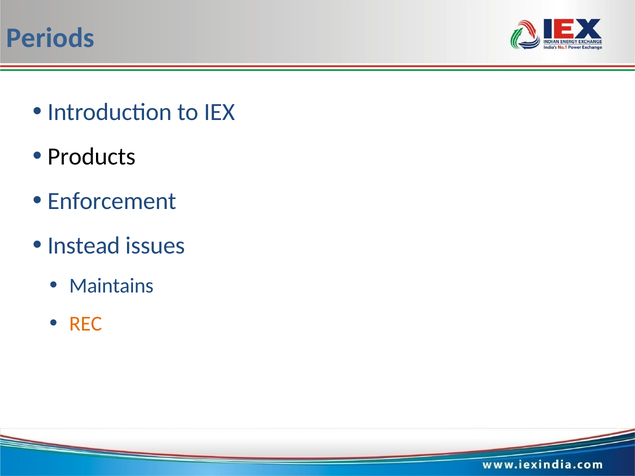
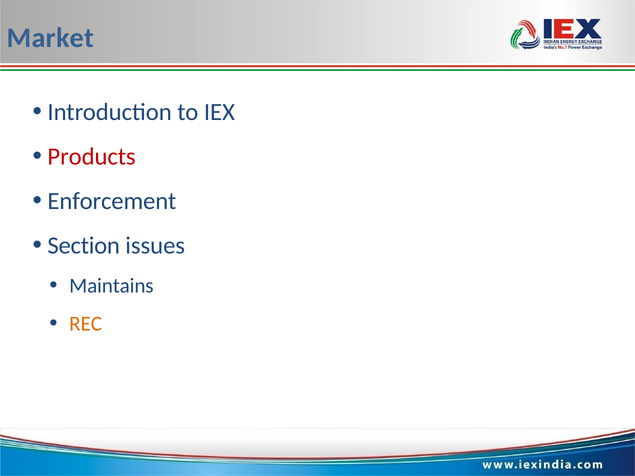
Periods: Periods -> Market (50, 38)
Products colour: black -> red (92, 157)
Instead: Instead -> Section (84, 246)
